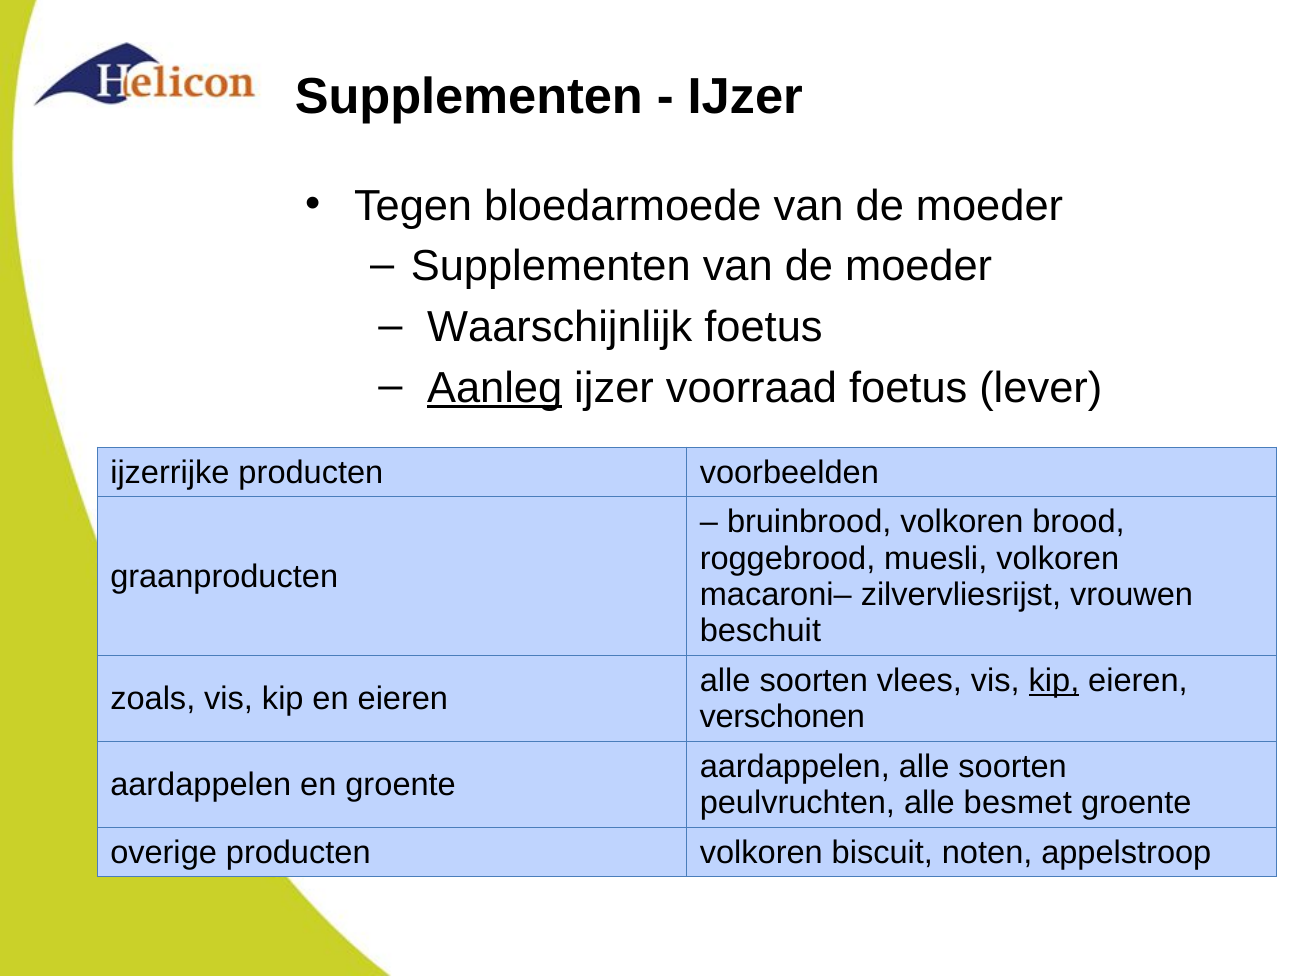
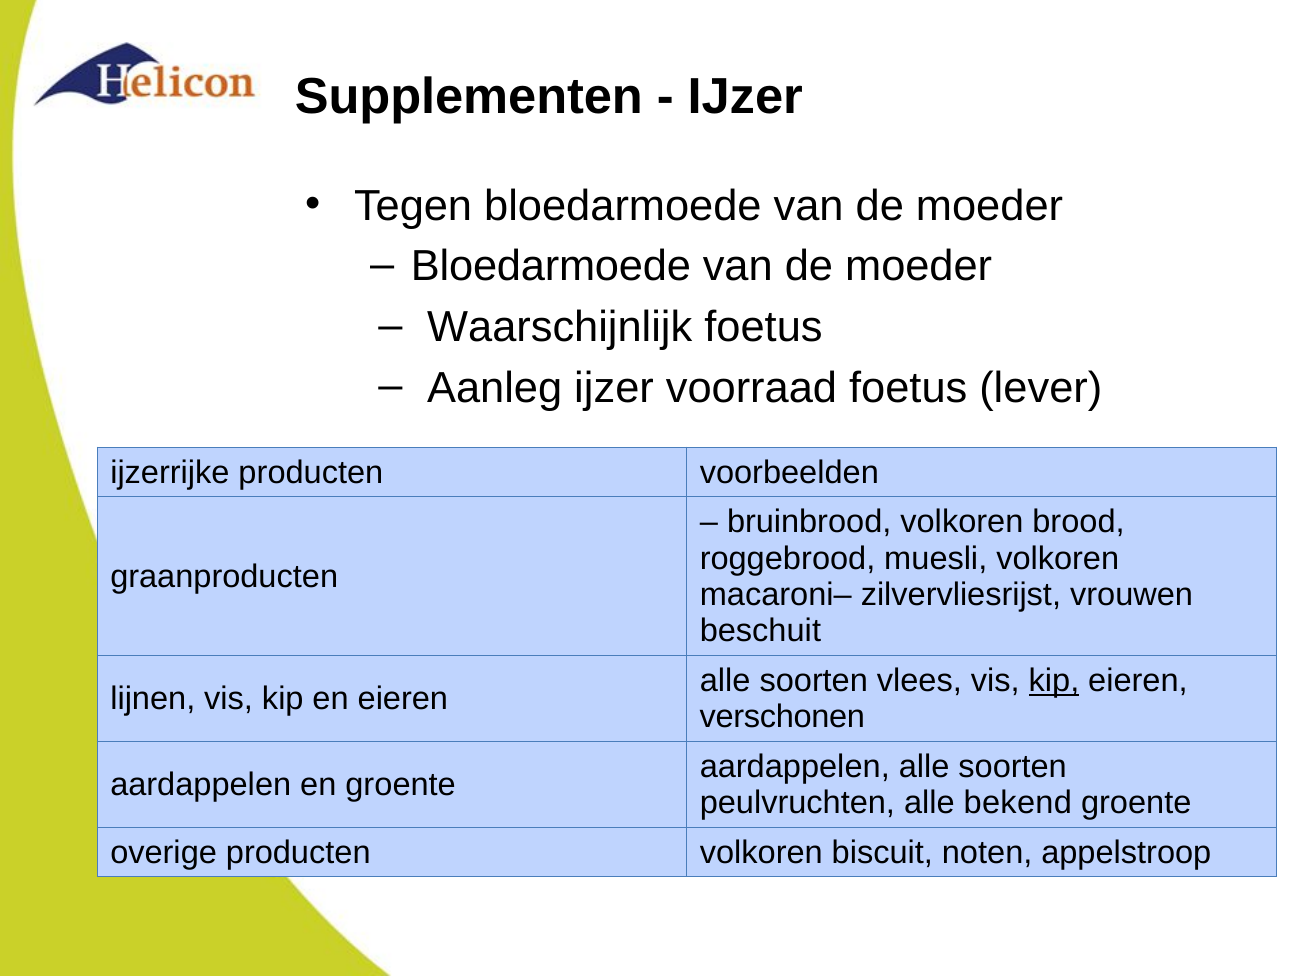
Supplementen: Supplementen -> Bloedarmoede (551, 267)
Aanleg underline: present -> none (495, 388)
zoals: zoals -> lijnen (153, 699)
besmet: besmet -> bekend (1018, 803)
